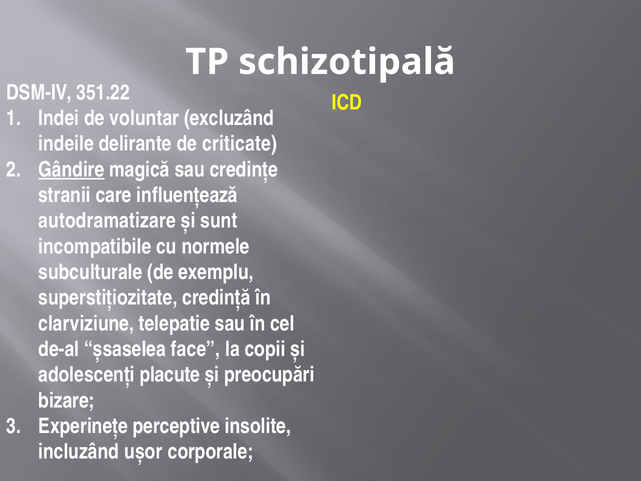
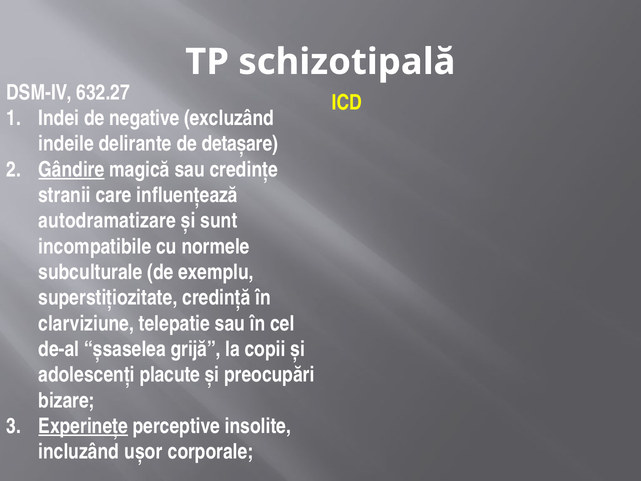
351.22: 351.22 -> 632.27 (103, 93)
voluntar: voluntar -> negative (144, 118)
criticate: criticate -> detaşare (240, 144)
face: face -> grijă (196, 349)
Experineţe underline: none -> present (83, 426)
